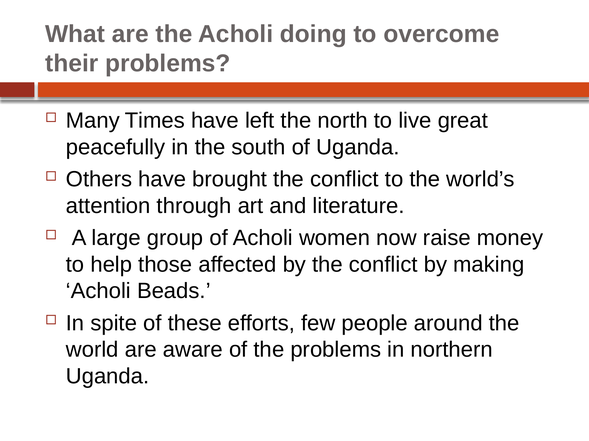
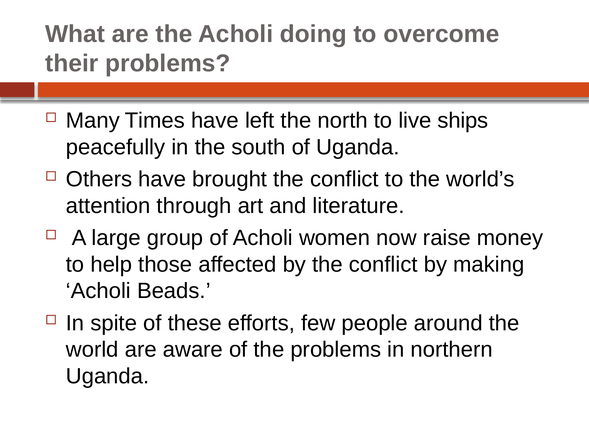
great: great -> ships (463, 121)
